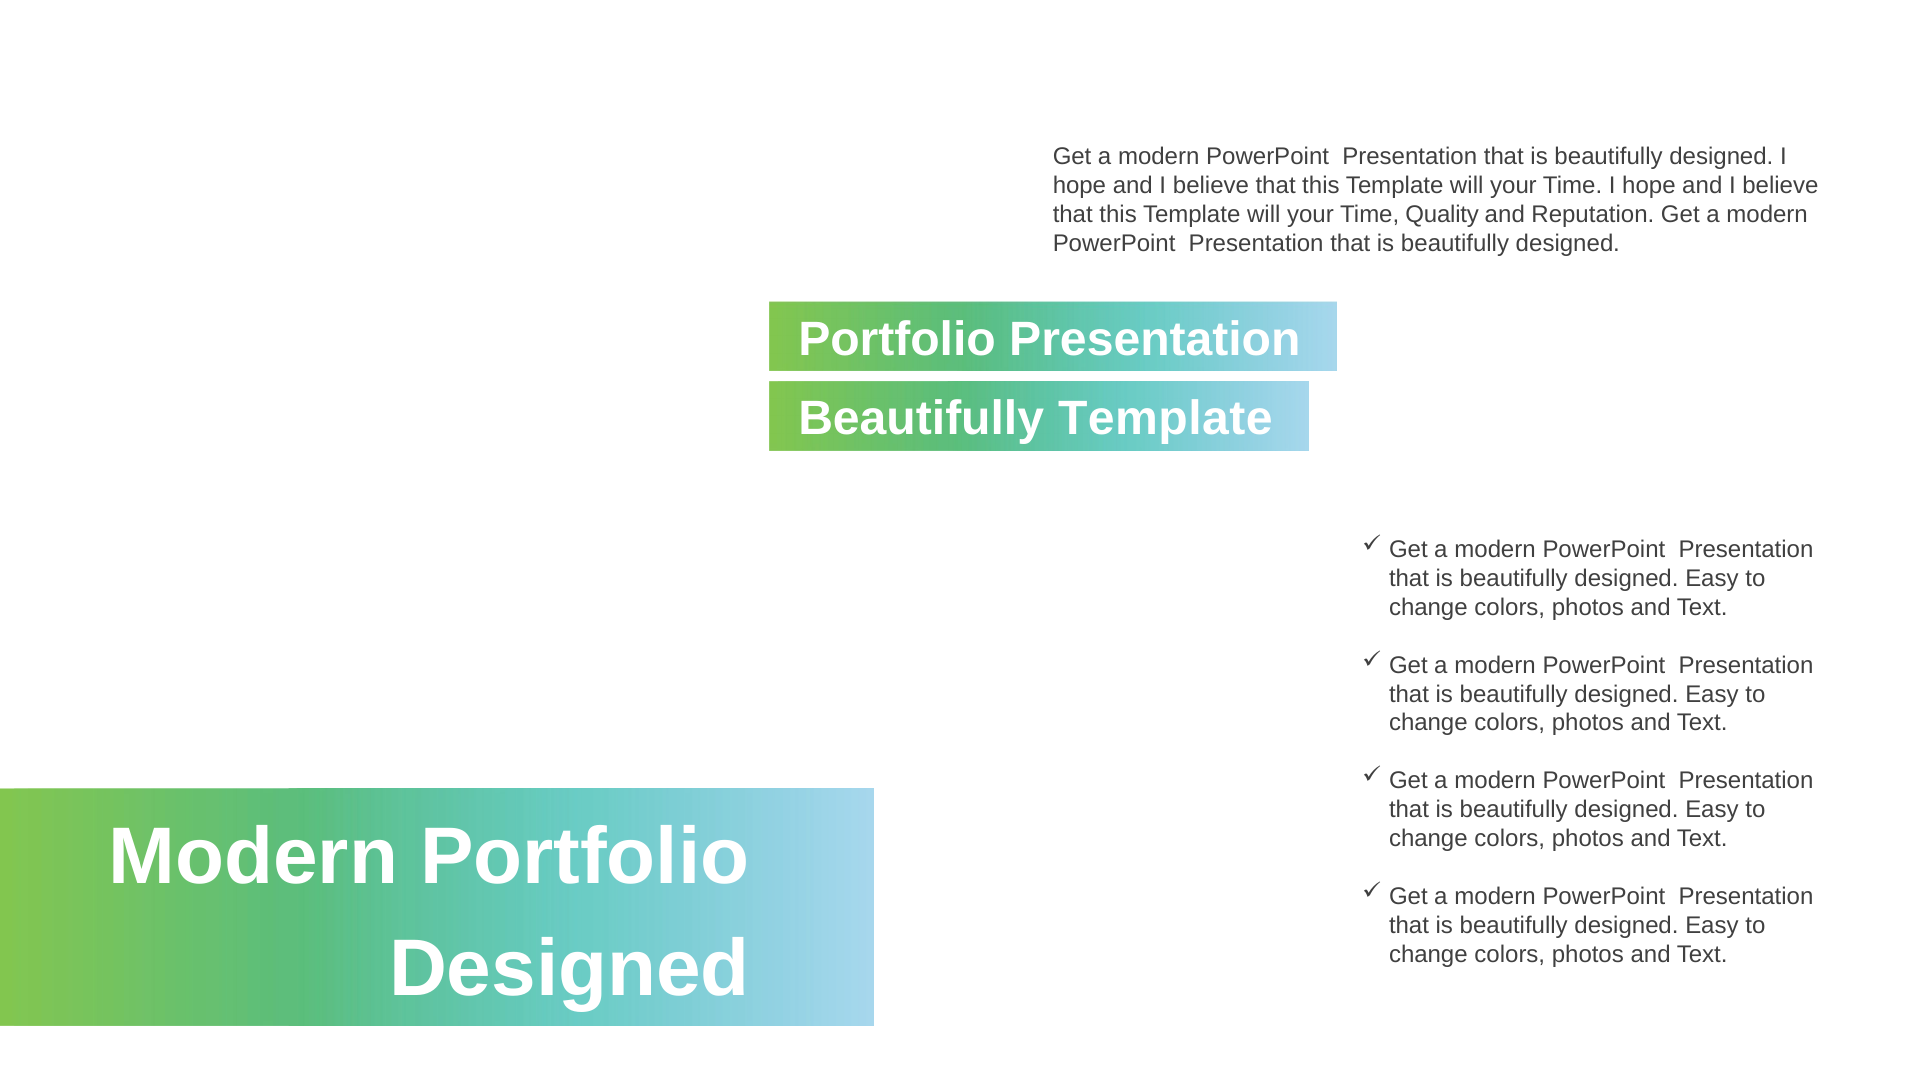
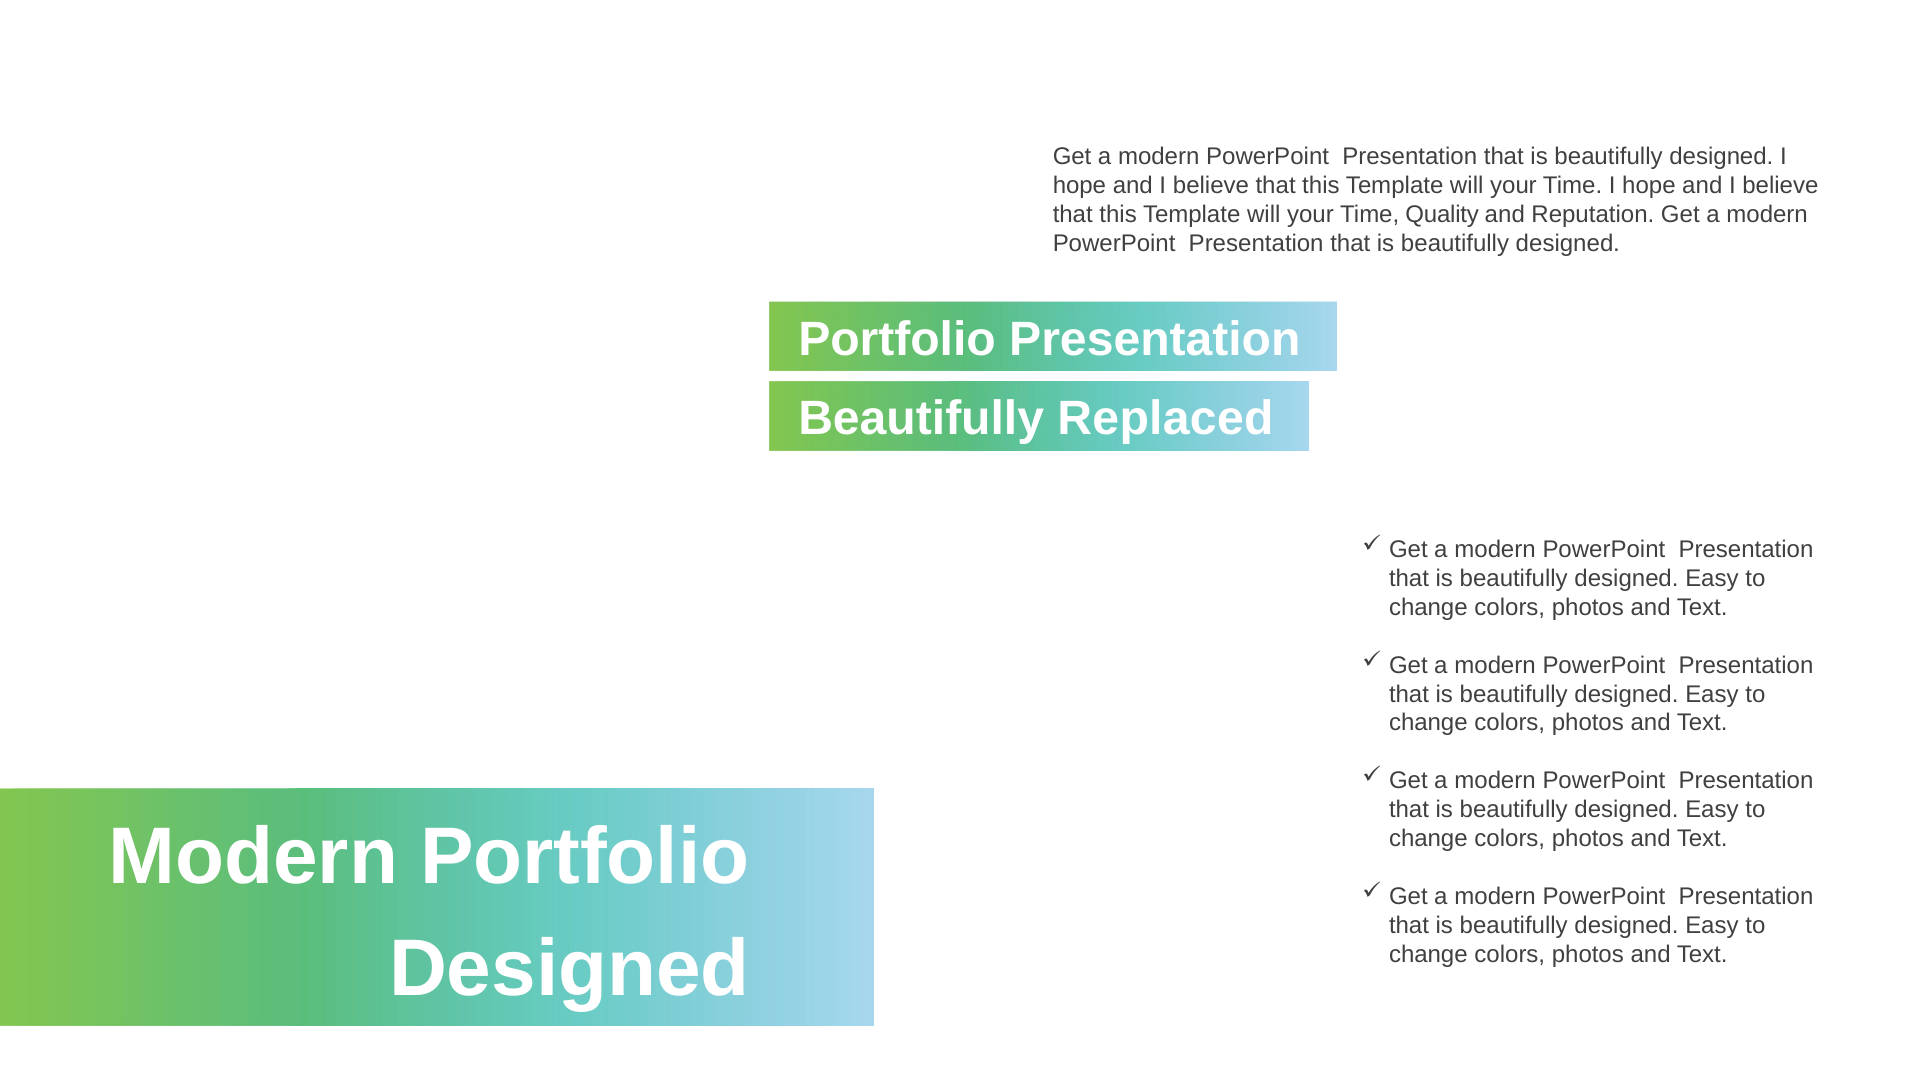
Beautifully Template: Template -> Replaced (1165, 419)
